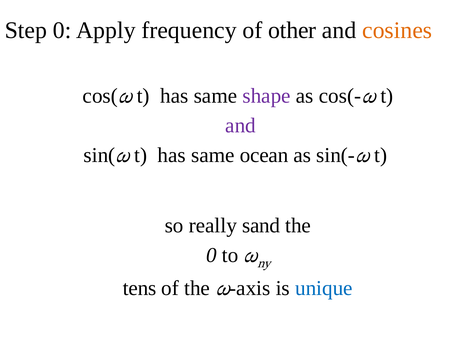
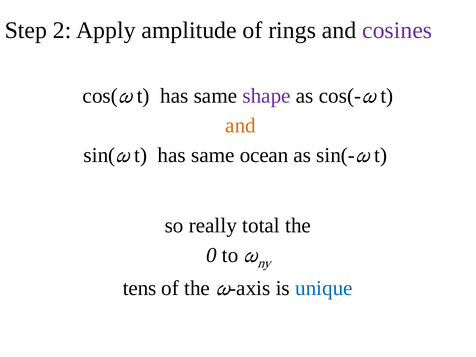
Step 0: 0 -> 2 (62, 30)
frequency: frequency -> amplitude (189, 30)
other: other -> rings (292, 30)
cosines colour: orange -> purple (397, 30)
and colour: purple -> orange (241, 125)
sand: sand -> total (261, 225)
